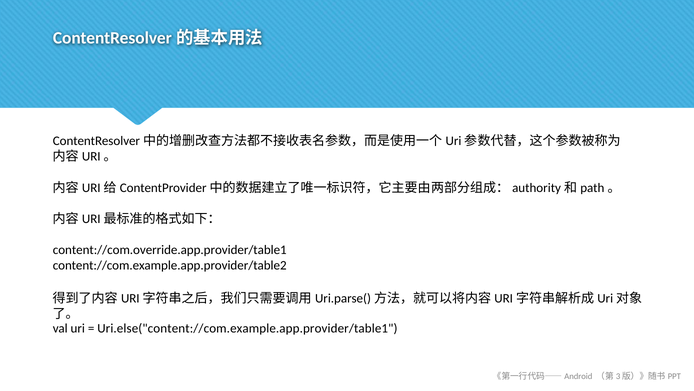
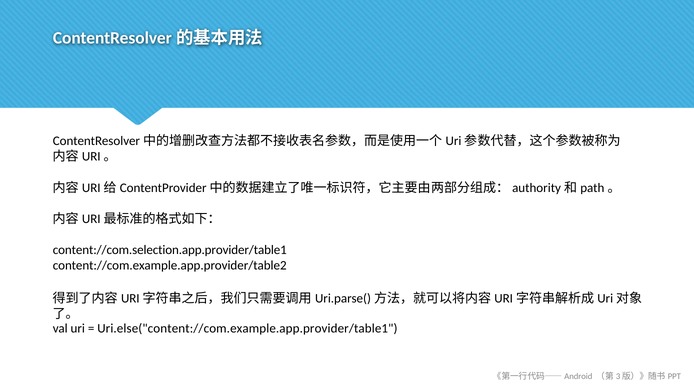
content://com.override.app.provider/table1: content://com.override.app.provider/table1 -> content://com.selection.app.provider/table1 (170, 250)
